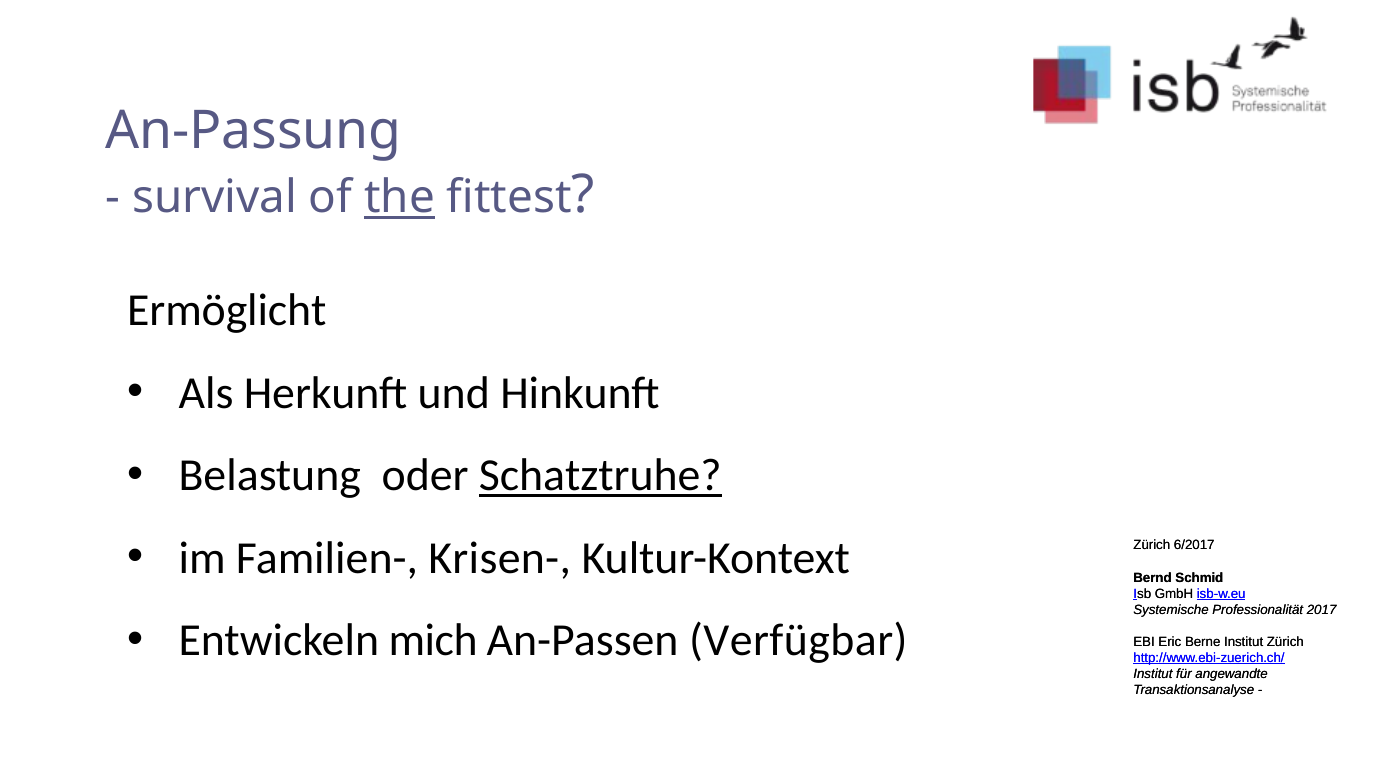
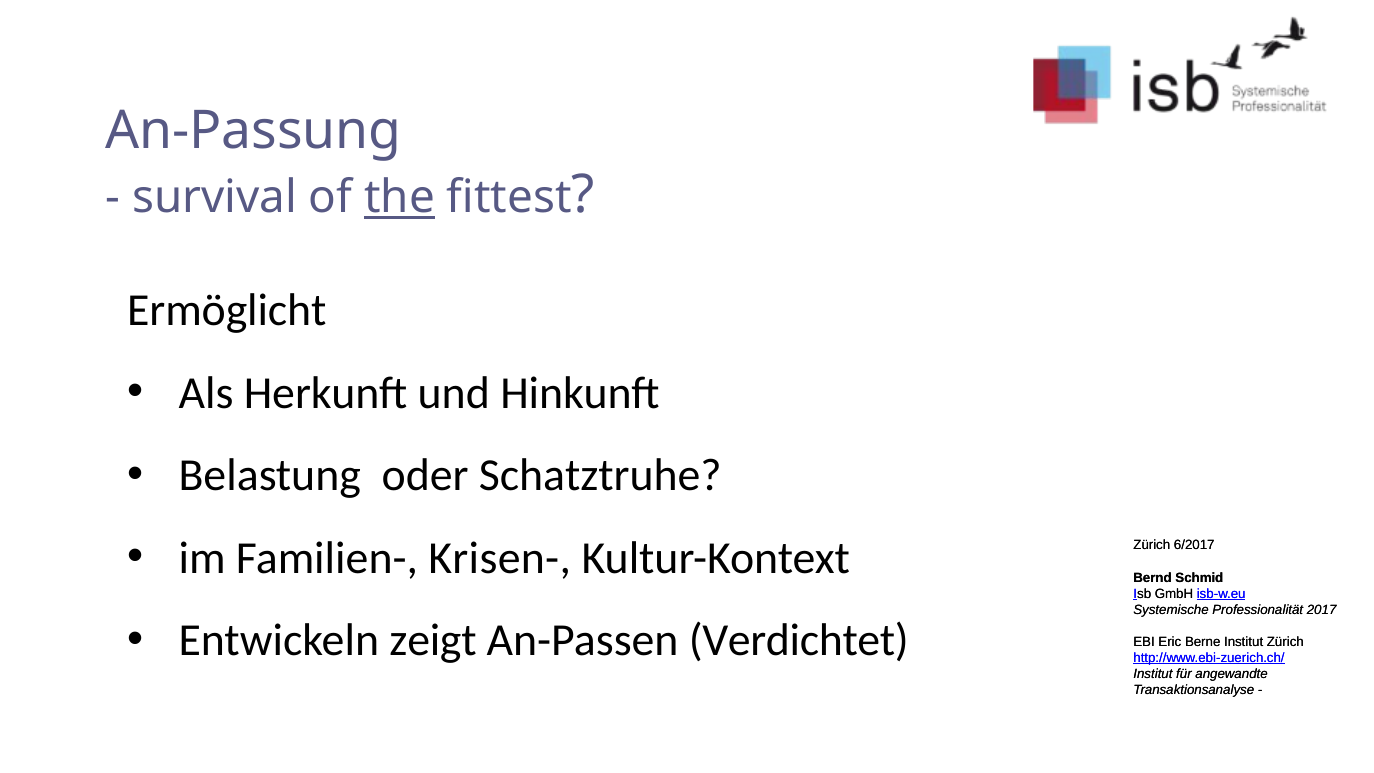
Schatztruhe underline: present -> none (600, 476)
mich: mich -> zeigt (433, 641)
Verfügbar: Verfügbar -> Verdichtet (799, 641)
